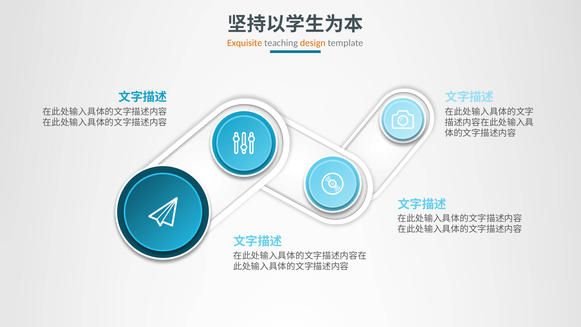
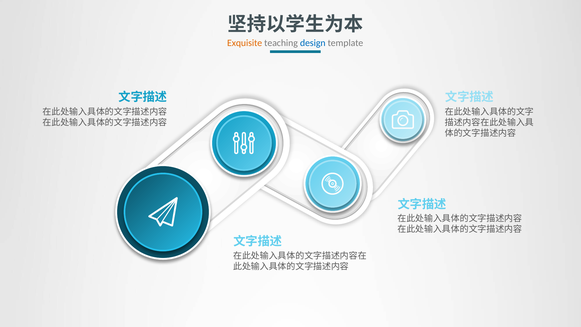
design colour: orange -> blue (313, 43)
